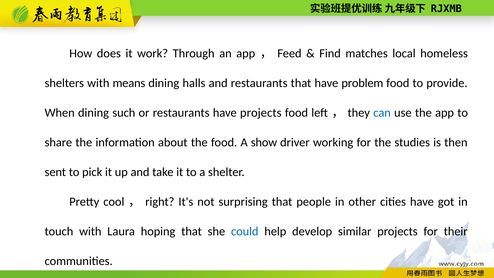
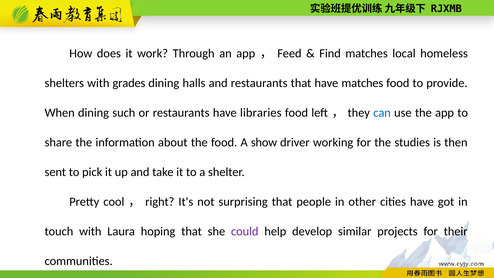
means: means -> grades (129, 83)
have problem: problem -> matches (362, 83)
have projects: projects -> libraries (261, 113)
could colour: blue -> purple (245, 231)
